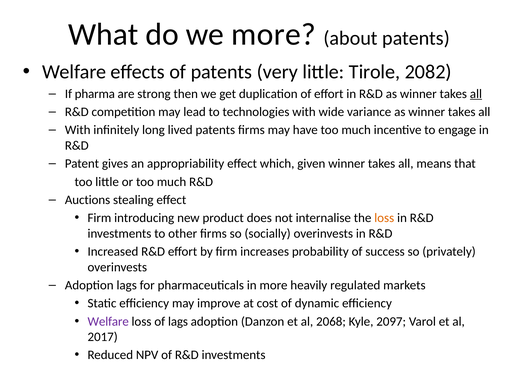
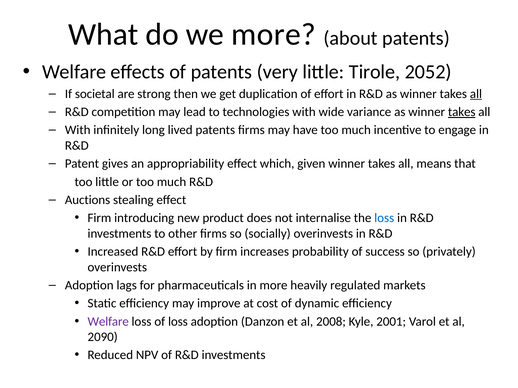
2082: 2082 -> 2052 (428, 72)
pharma: pharma -> societal (95, 94)
takes underline: none -> present (462, 112)
loss colour: orange -> blue (384, 218)
of lags: lags -> loss (178, 322)
2068: 2068 -> 2008 (331, 322)
2097: 2097 -> 2001 (391, 322)
2017: 2017 -> 2090 (103, 337)
